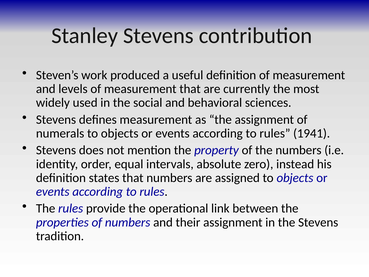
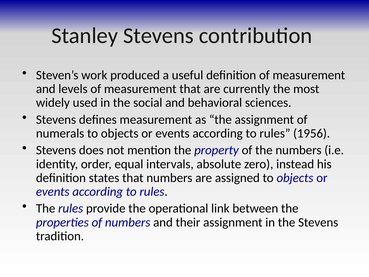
1941: 1941 -> 1956 (312, 133)
